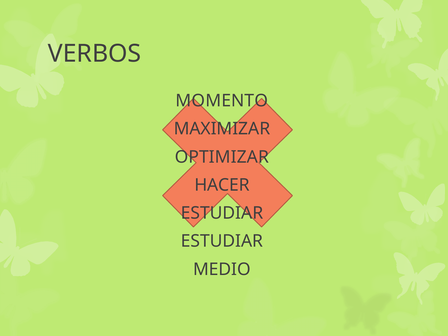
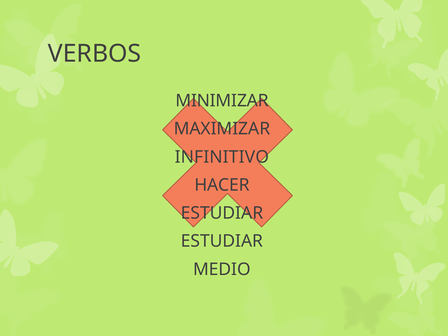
MOMENTO: MOMENTO -> MINIMIZAR (222, 101)
OPTIMIZAR: OPTIMIZAR -> INFINITIVO (222, 157)
